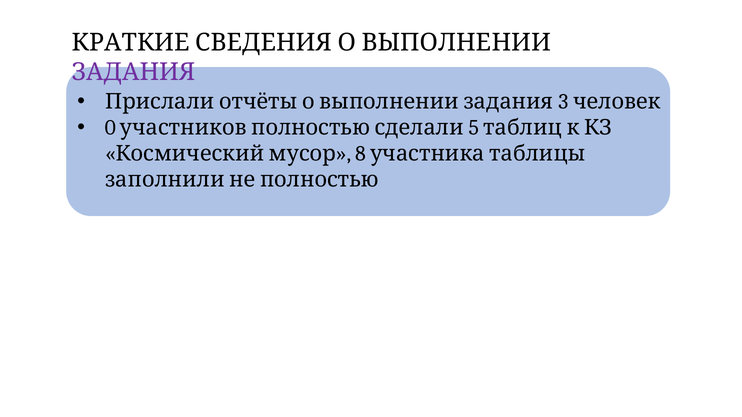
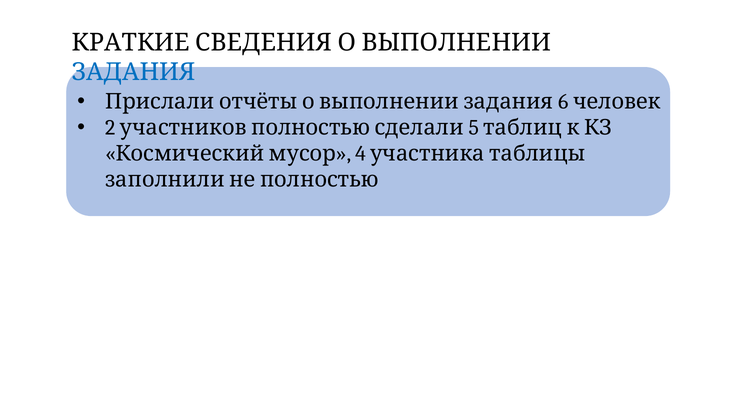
ЗАДАНИЯ colour: purple -> blue (134, 72)
3: 3 -> 6 (563, 102)
0: 0 -> 2 (110, 128)
8: 8 -> 4 (360, 154)
